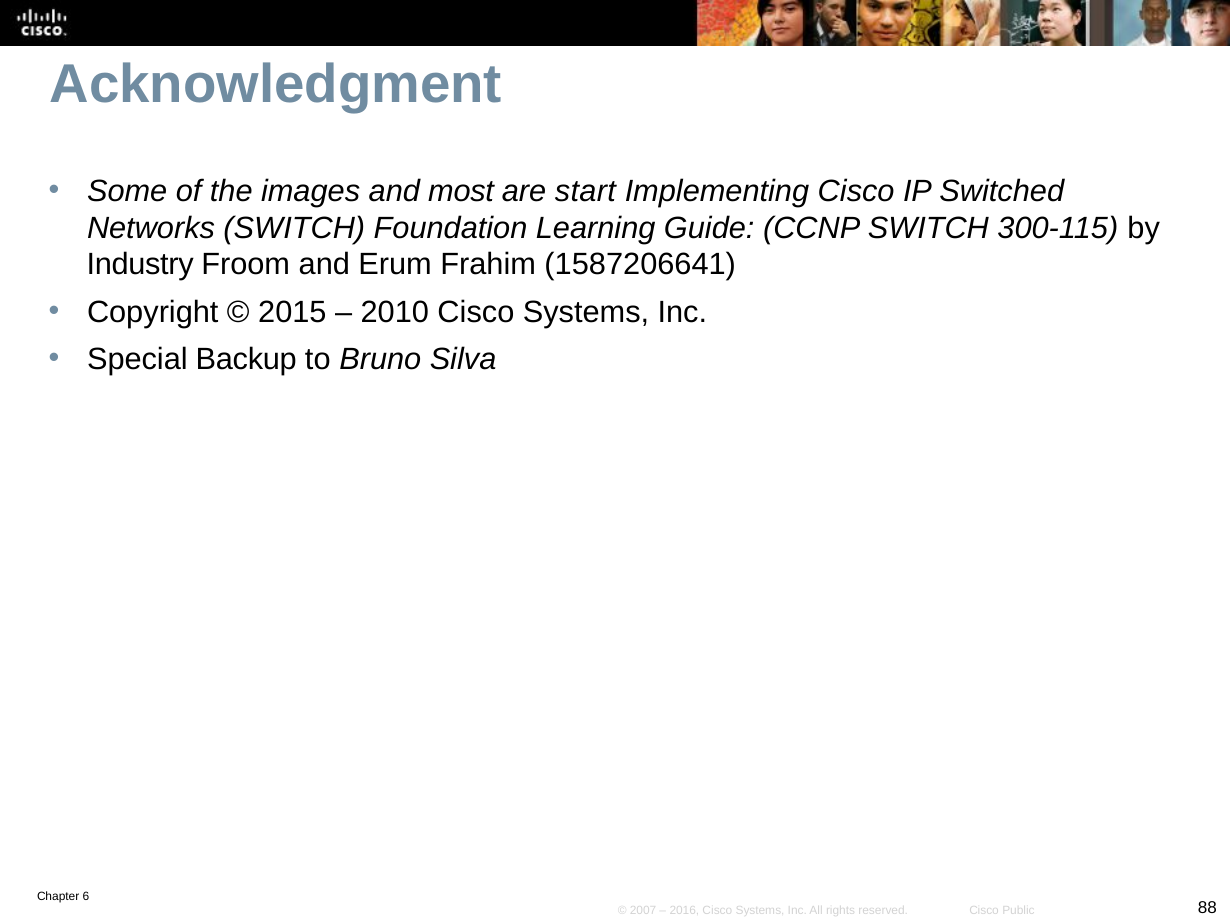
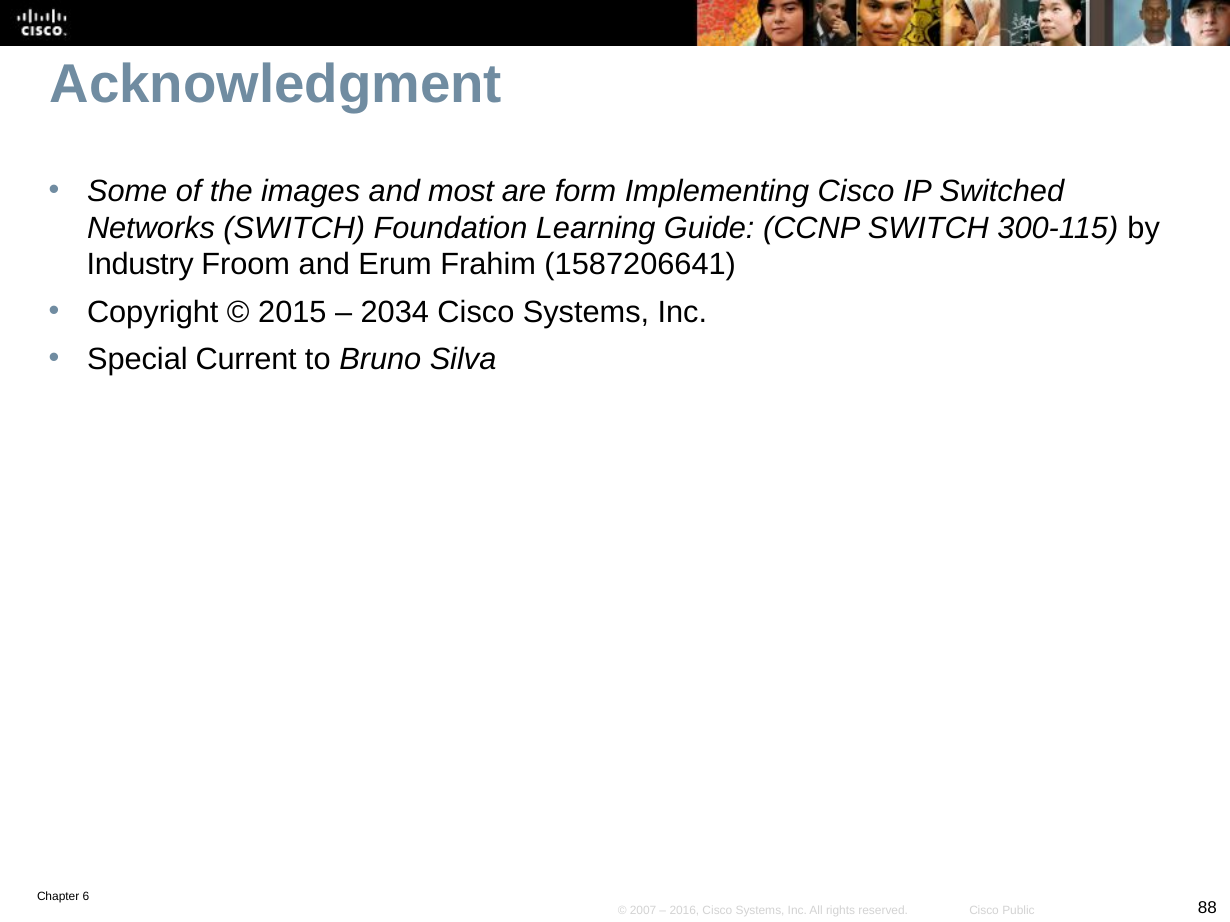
start: start -> form (585, 191)
2010: 2010 -> 2034 (395, 312)
Backup: Backup -> Current (246, 359)
